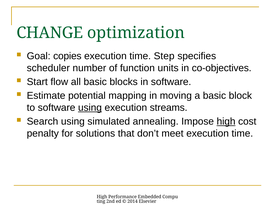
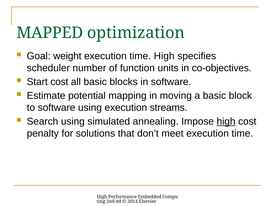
CHANGE: CHANGE -> MAPPED (50, 33)
copies: copies -> weight (67, 56)
time Step: Step -> High (164, 56)
Start flow: flow -> cost (59, 82)
using underline: present -> none (90, 108)
